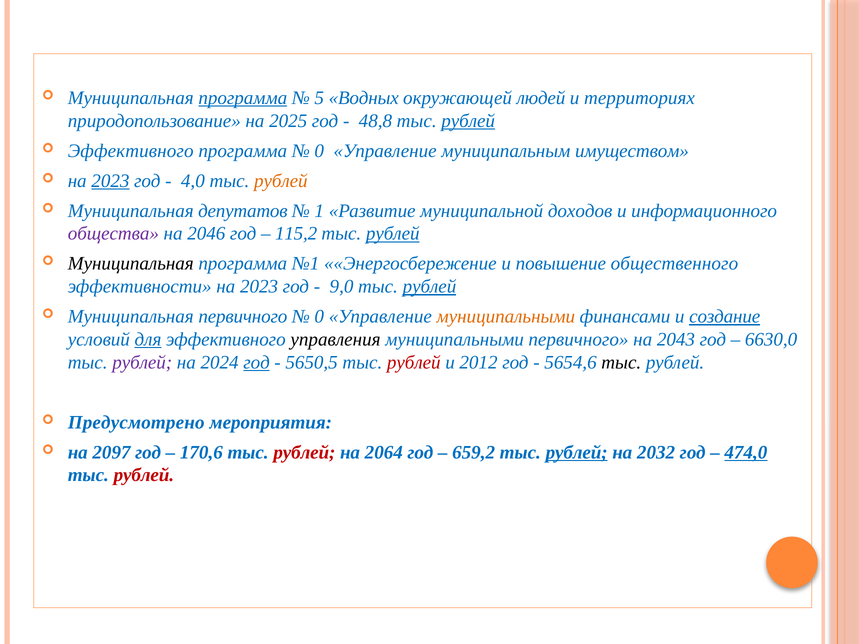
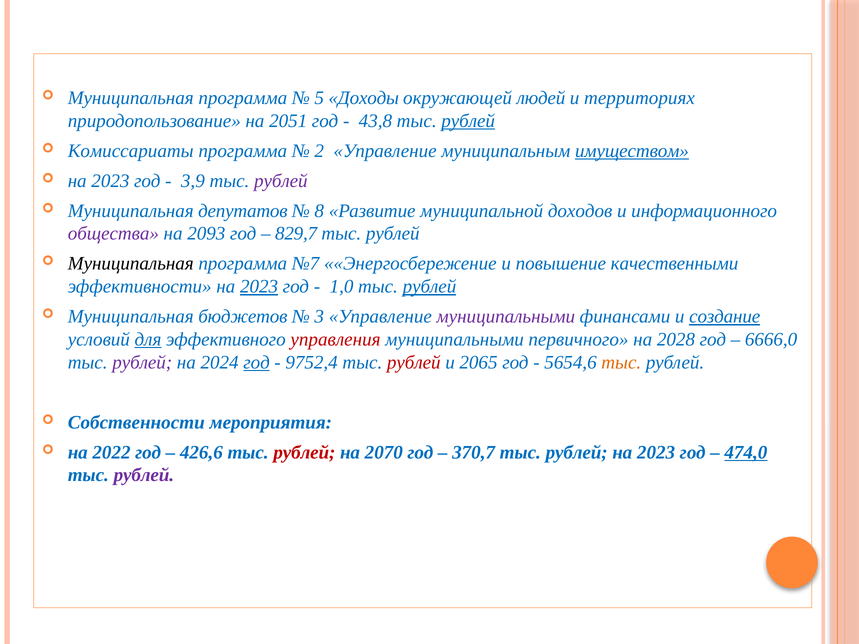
программа underline: present -> none (243, 98)
Водных: Водных -> Доходы (364, 98)
2025: 2025 -> 2051 (288, 121)
48,8: 48,8 -> 43,8 (375, 121)
Эффективного: Эффективного -> Комиссариаты (131, 151)
0: 0 -> 2 (319, 151)
имуществом underline: none -> present (632, 151)
2023 underline: present -> none (110, 181)
4,0: 4,0 -> 3,9 (193, 181)
рублей colour: orange -> purple (281, 181)
1: 1 -> 8 (319, 211)
2046: 2046 -> 2093 (206, 234)
115,2: 115,2 -> 829,7 (296, 234)
рублей underline: present -> none (393, 234)
№1: №1 -> №7 (306, 264)
общественного: общественного -> качественными (675, 264)
2023 underline: none -> present (259, 287)
9,0: 9,0 -> 1,0 (342, 287)
Муниципальная первичного: первичного -> бюджетов (243, 317)
0: 0 -> 3 (319, 317)
муниципальными colour: orange -> purple (506, 317)
управления colour: black -> red (336, 340)
2043: 2043 -> 2028 (676, 340)
6630,0: 6630,0 -> 6666,0 (771, 340)
5650,5: 5650,5 -> 9752,4 (312, 362)
2012: 2012 -> 2065 (478, 362)
тыс colour: black -> orange (621, 362)
Предусмотрено: Предусмотрено -> Собственности (136, 422)
2097: 2097 -> 2022 (112, 452)
170,6: 170,6 -> 426,6 (201, 452)
2064: 2064 -> 2070 (384, 452)
659,2: 659,2 -> 370,7 (474, 452)
рублей underline: present -> none (577, 452)
2032: 2032 -> 2023 (656, 452)
рублей colour: red -> purple (144, 475)
